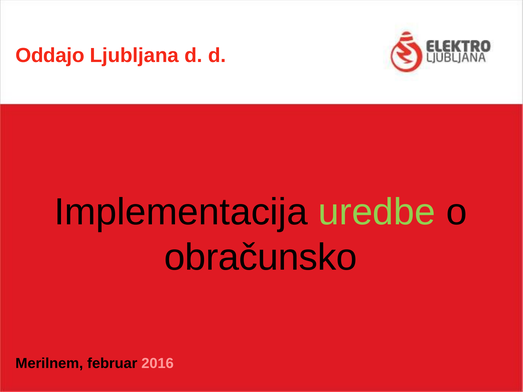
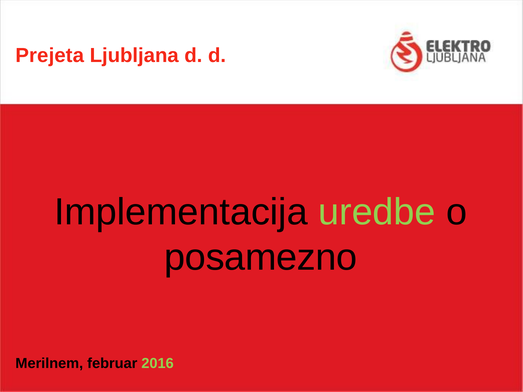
Oddajo: Oddajo -> Prejeta (50, 55)
obračunsko: obračunsko -> posamezno (261, 257)
2016 colour: pink -> light green (158, 364)
